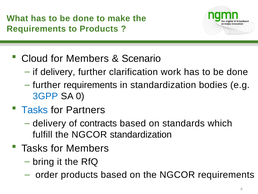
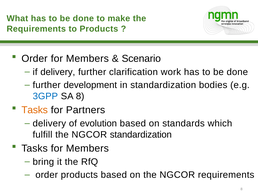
Cloud: Cloud -> Order (35, 58)
further requirements: requirements -> development (90, 85)
SA 0: 0 -> 8 (80, 96)
Tasks colour: blue -> orange (35, 110)
contracts: contracts -> evolution (98, 123)
